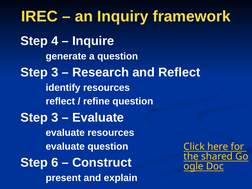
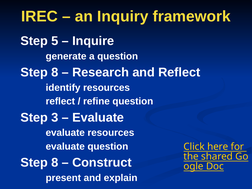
4: 4 -> 5 (55, 41)
3: 3 -> 8 (55, 72)
6: 6 -> 8 (55, 163)
